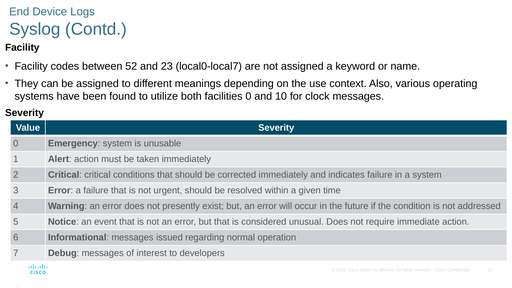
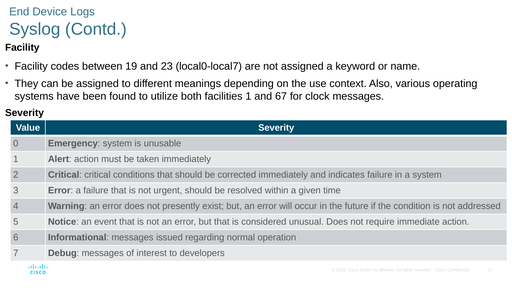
52: 52 -> 19 (131, 66)
facilities 0: 0 -> 1 (248, 96)
10: 10 -> 67 (281, 96)
